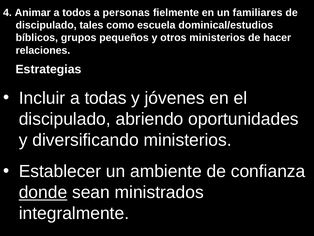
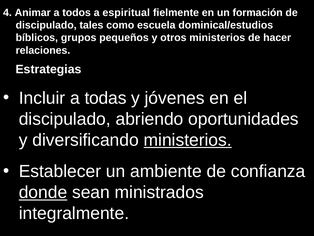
personas: personas -> espiritual (126, 13)
familiares: familiares -> formación (258, 13)
ministerios underline: none -> present (188, 140)
